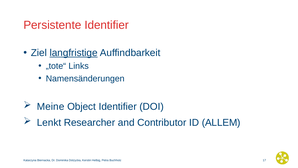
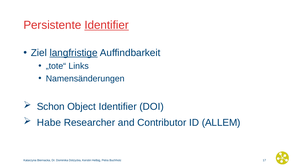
Identifier underline: none -> present (107, 25)
Meine: Meine -> Schon (51, 106)
Lenkt: Lenkt -> Habe (49, 122)
